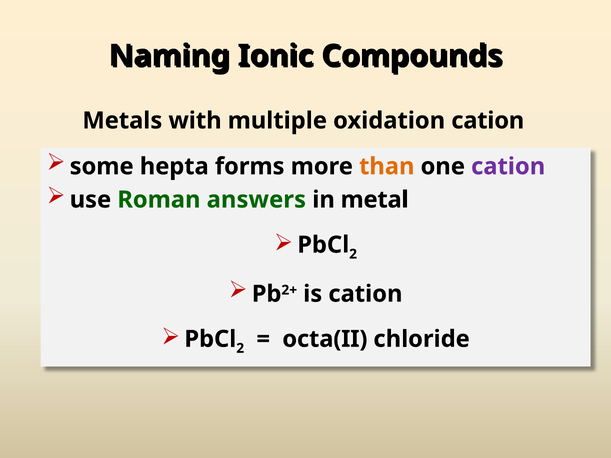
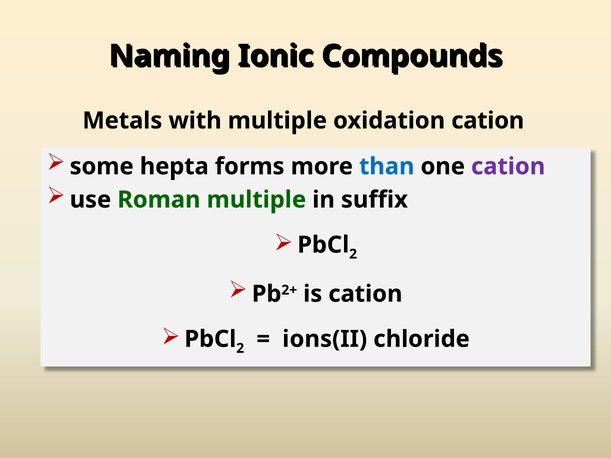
than colour: orange -> blue (387, 167)
Roman answers: answers -> multiple (256, 200)
metal: metal -> suffix (374, 200)
octa(II: octa(II -> ions(II (325, 339)
